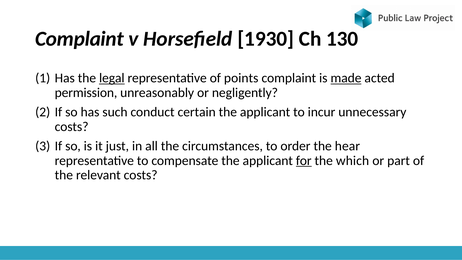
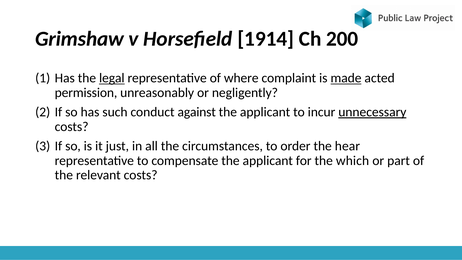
Complaint: Complaint -> Grimshaw (80, 39)
1930: 1930 -> 1914 (266, 39)
130: 130 -> 200 (342, 39)
points: points -> where (241, 78)
certain: certain -> against (197, 112)
unnecessary underline: none -> present (372, 112)
for underline: present -> none (304, 161)
